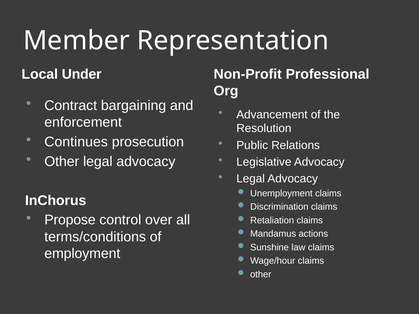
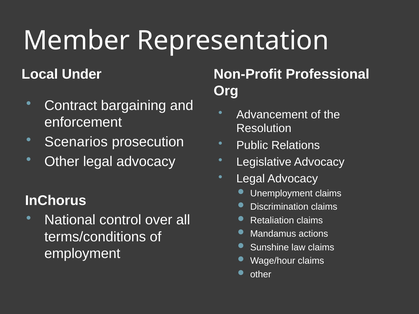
Continues: Continues -> Scenarios (76, 142)
Propose: Propose -> National (70, 220)
